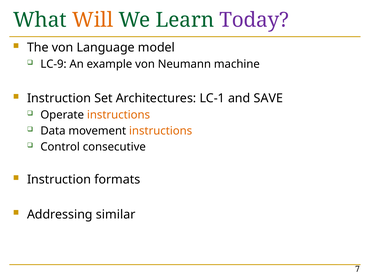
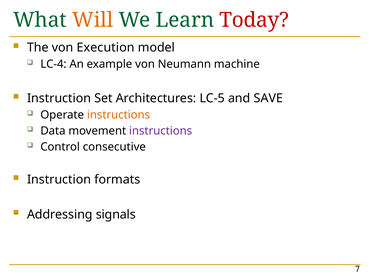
Today colour: purple -> red (254, 20)
Language: Language -> Execution (106, 47)
LC-9: LC-9 -> LC-4 (53, 64)
LC-1: LC-1 -> LC-5 (212, 98)
instructions colour: orange -> purple (161, 131)
similar: similar -> signals (116, 214)
